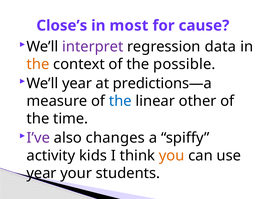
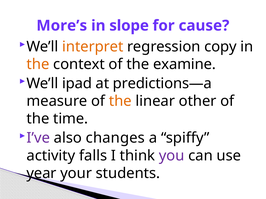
Close’s: Close’s -> More’s (62, 26)
most: most -> slope (129, 26)
interpret colour: purple -> orange (93, 47)
data: data -> copy (220, 47)
possible: possible -> examine (184, 64)
We’ll year: year -> ipad (77, 84)
the colour: blue -> orange (120, 101)
kids: kids -> falls (93, 156)
you colour: orange -> purple (172, 156)
